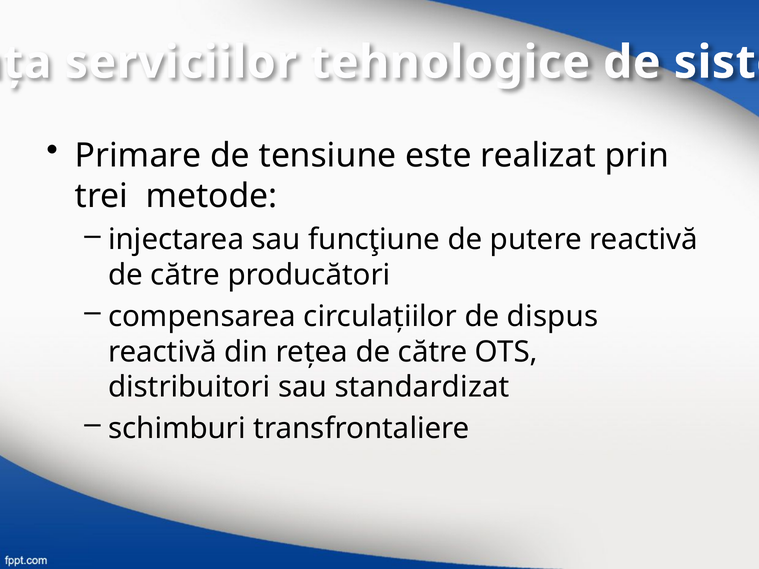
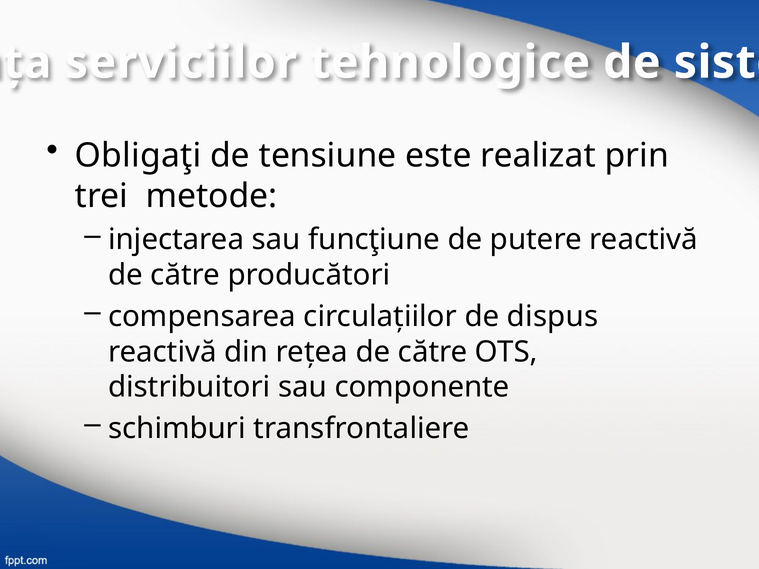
Primare: Primare -> Obligaţi (138, 156)
standardizat: standardizat -> componente (422, 387)
